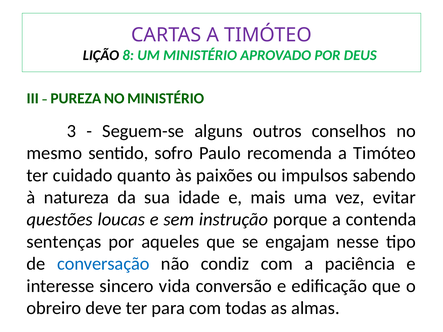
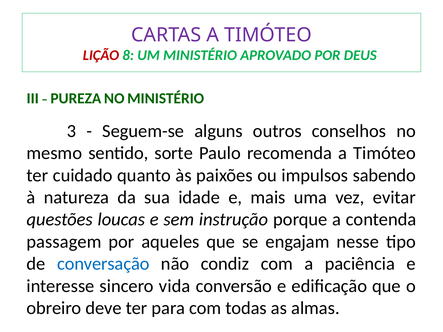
LIÇÃO colour: black -> red (101, 55)
sofro: sofro -> sorte (174, 153)
sentenças: sentenças -> passagem (64, 242)
